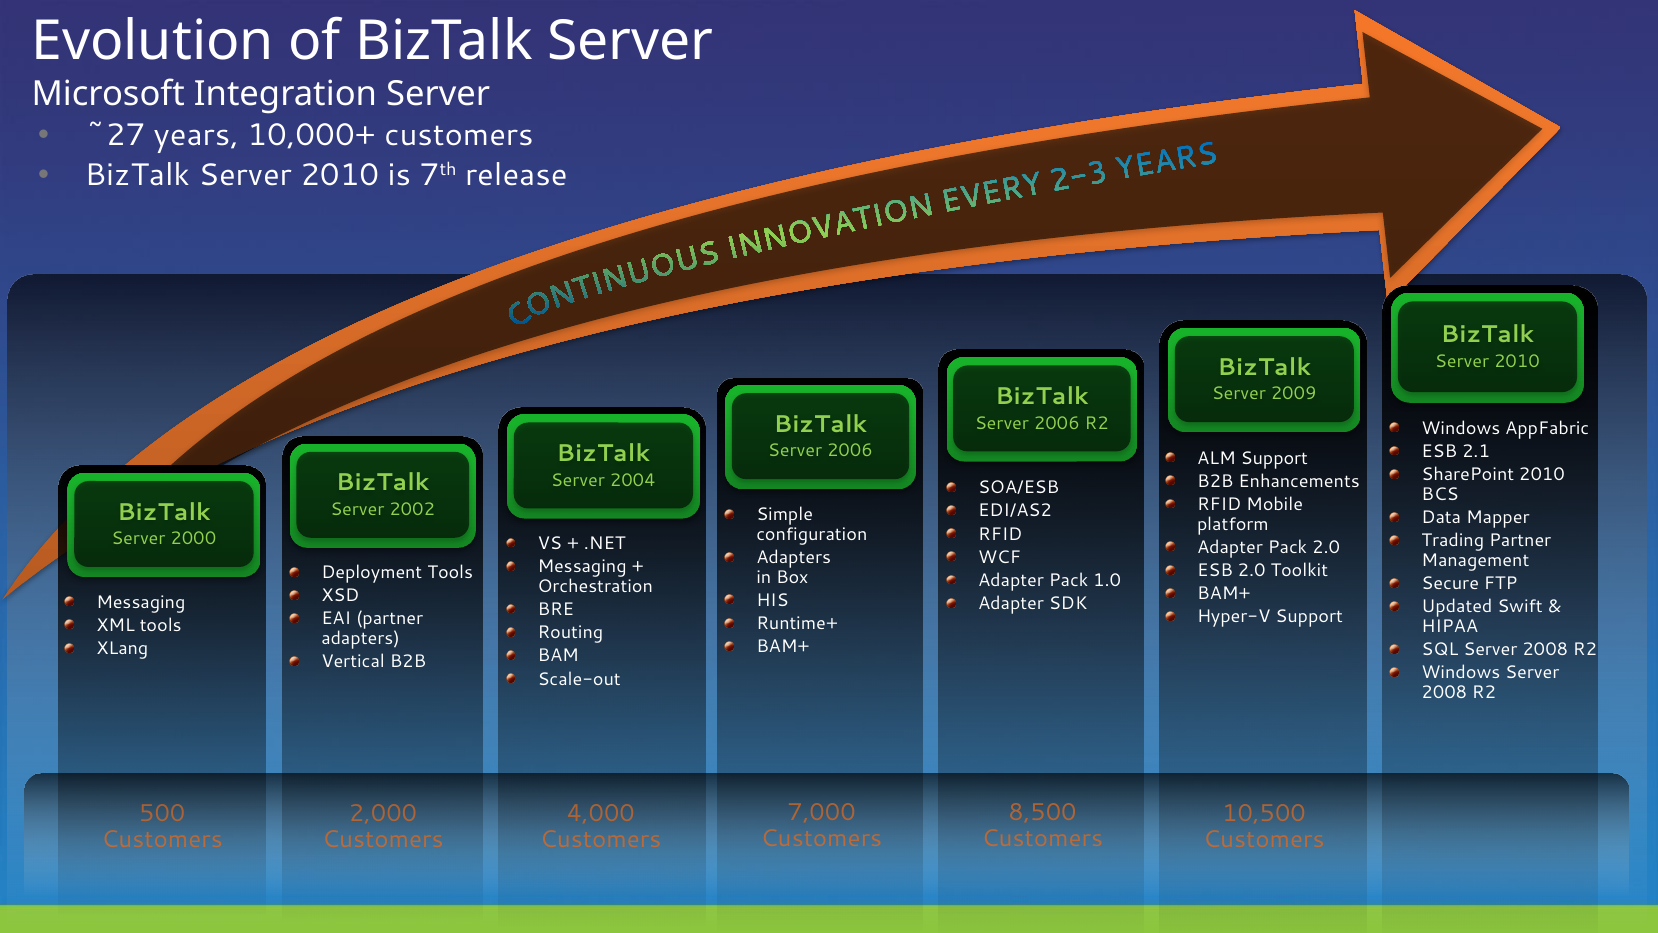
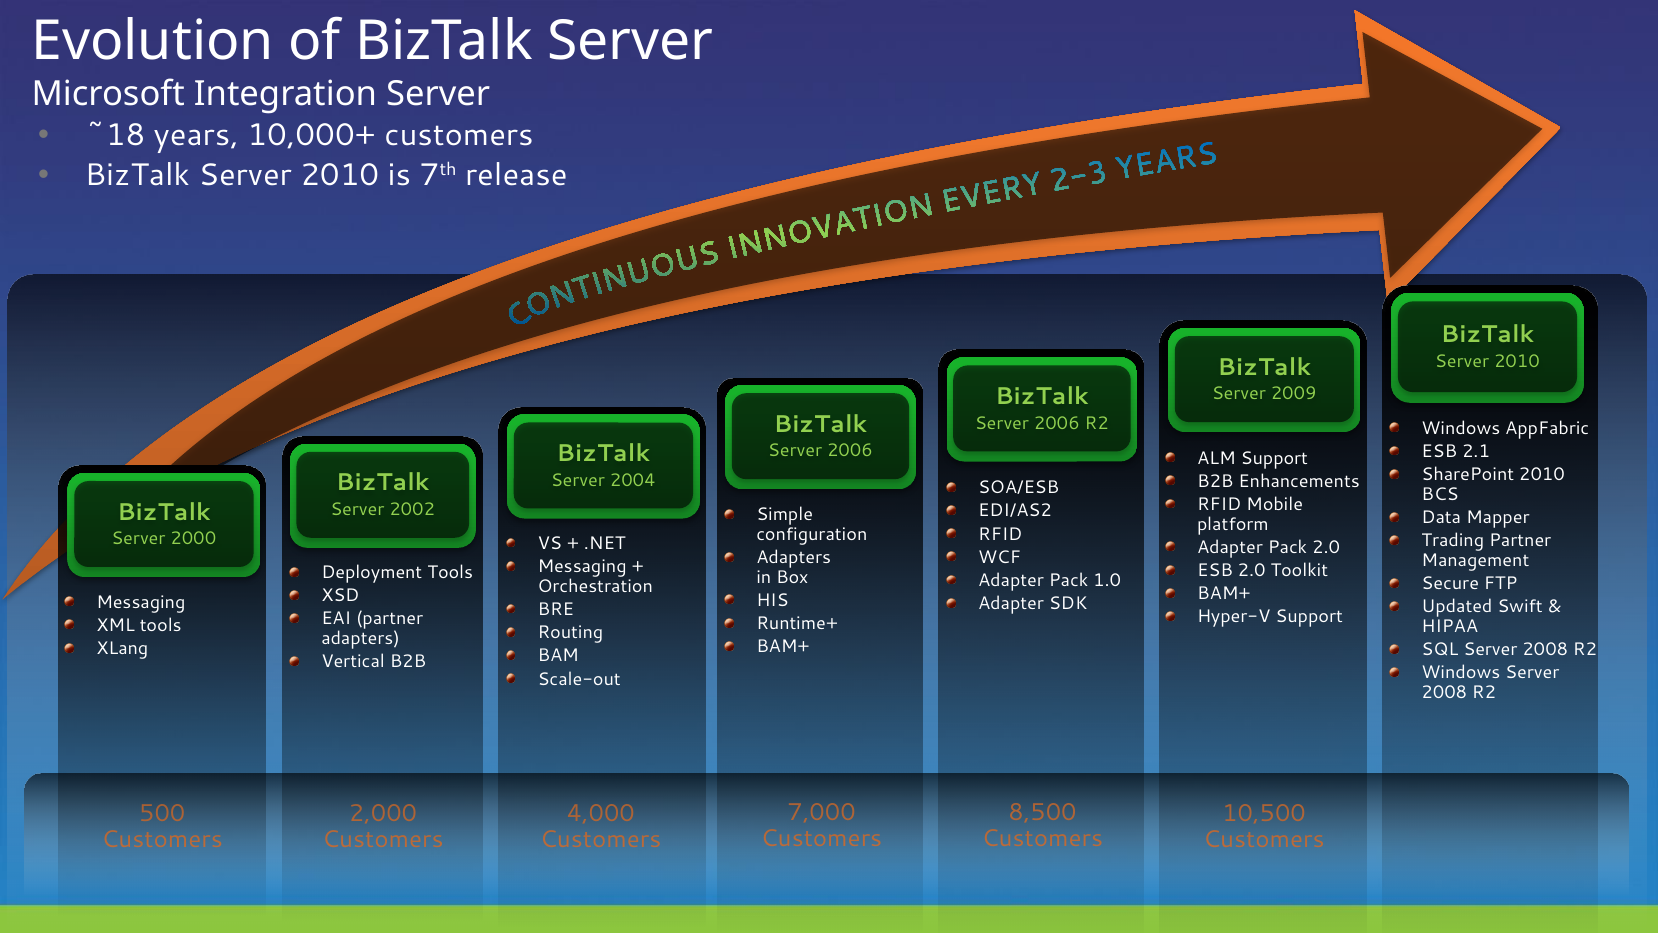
~27: ~27 -> ~18 (115, 135)
